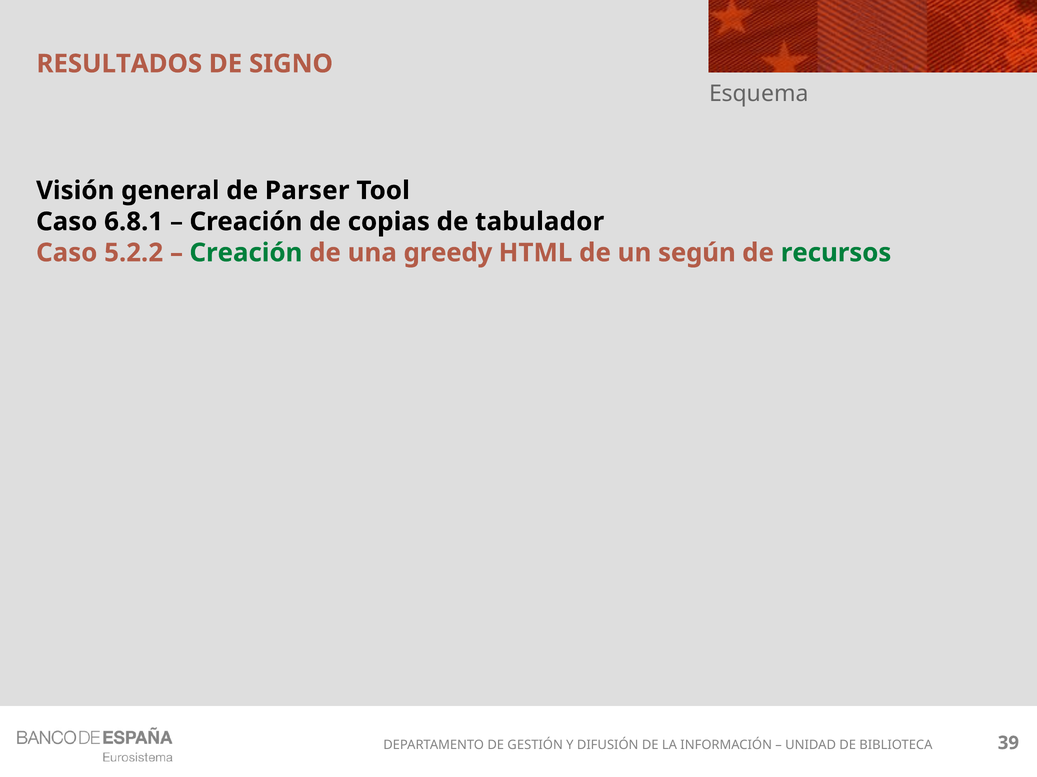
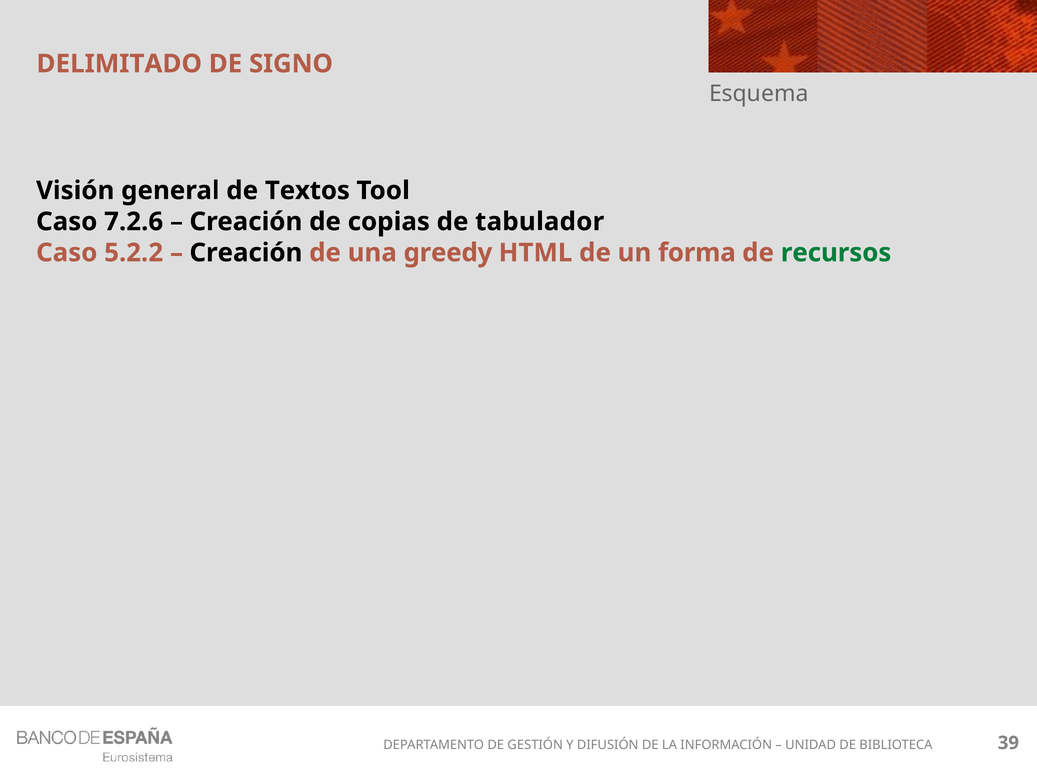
RESULTADOS: RESULTADOS -> DELIMITADO (119, 64)
Parser: Parser -> Textos (307, 191)
6.8.1: 6.8.1 -> 7.2.6 (134, 222)
Creación colour: green -> black (246, 253)
según: según -> forma (697, 253)
